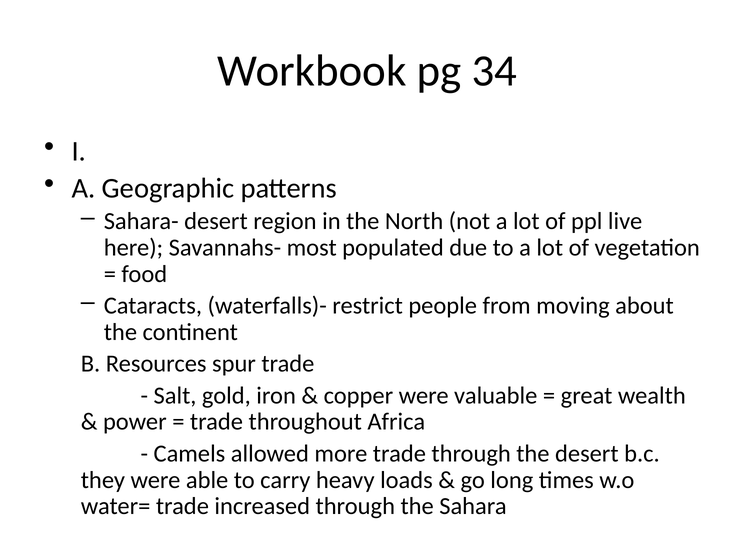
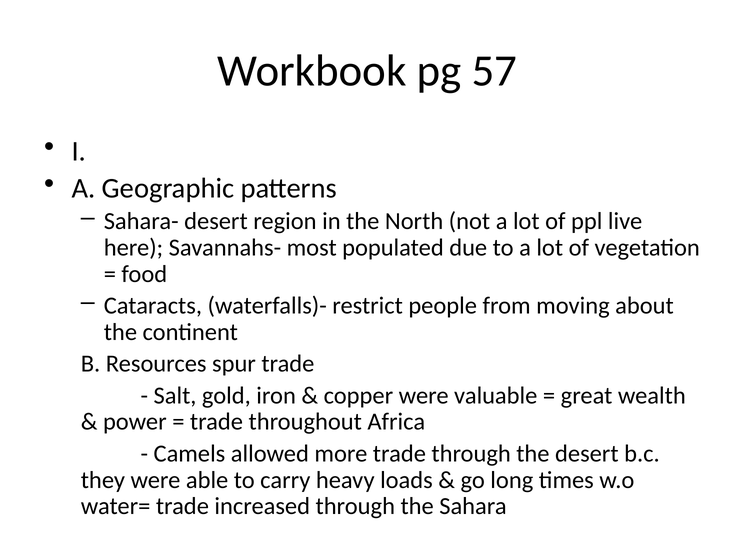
34: 34 -> 57 (494, 71)
